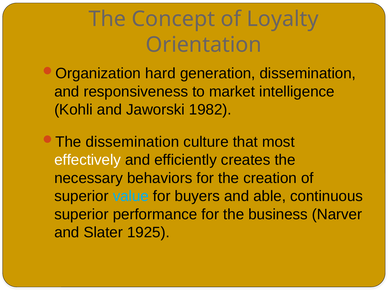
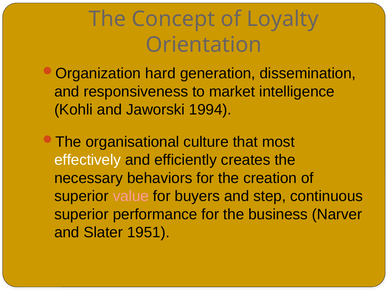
1982: 1982 -> 1994 (210, 110)
dissemination: dissemination -> organisational (132, 142)
value colour: light blue -> pink (131, 196)
able: able -> step (270, 196)
1925: 1925 -> 1951 (148, 232)
